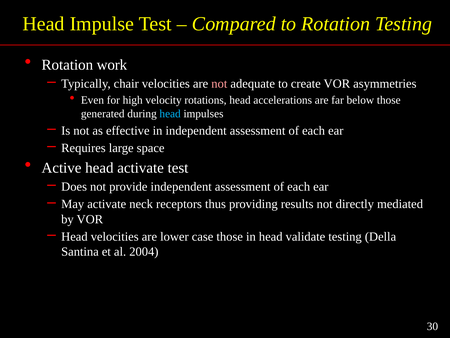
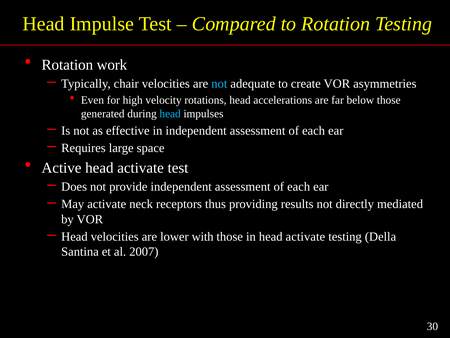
not colour: pink -> light blue (219, 84)
case: case -> with (203, 236)
in head validate: validate -> activate (305, 236)
2004: 2004 -> 2007 (144, 251)
